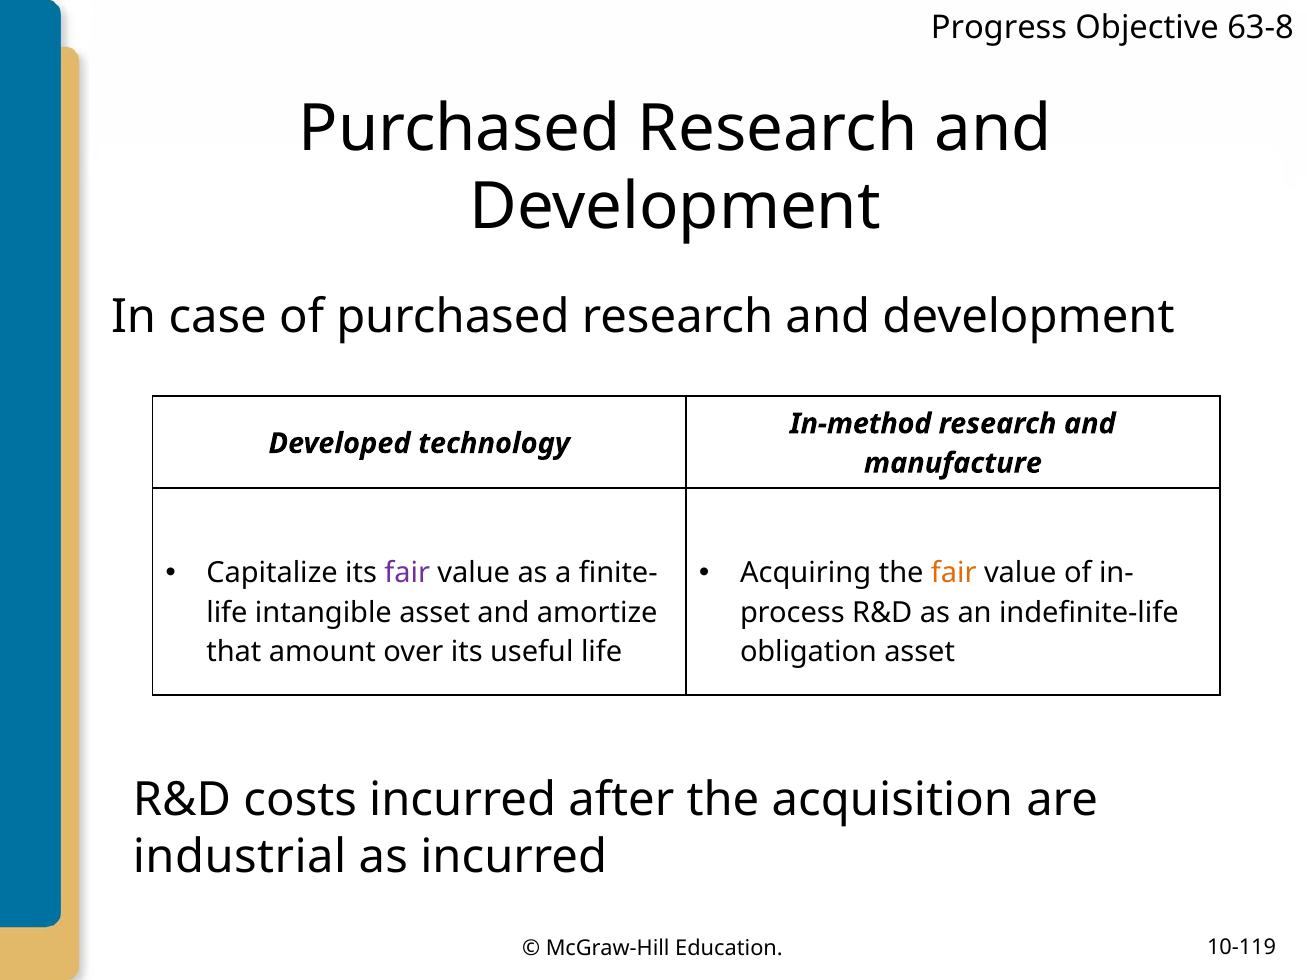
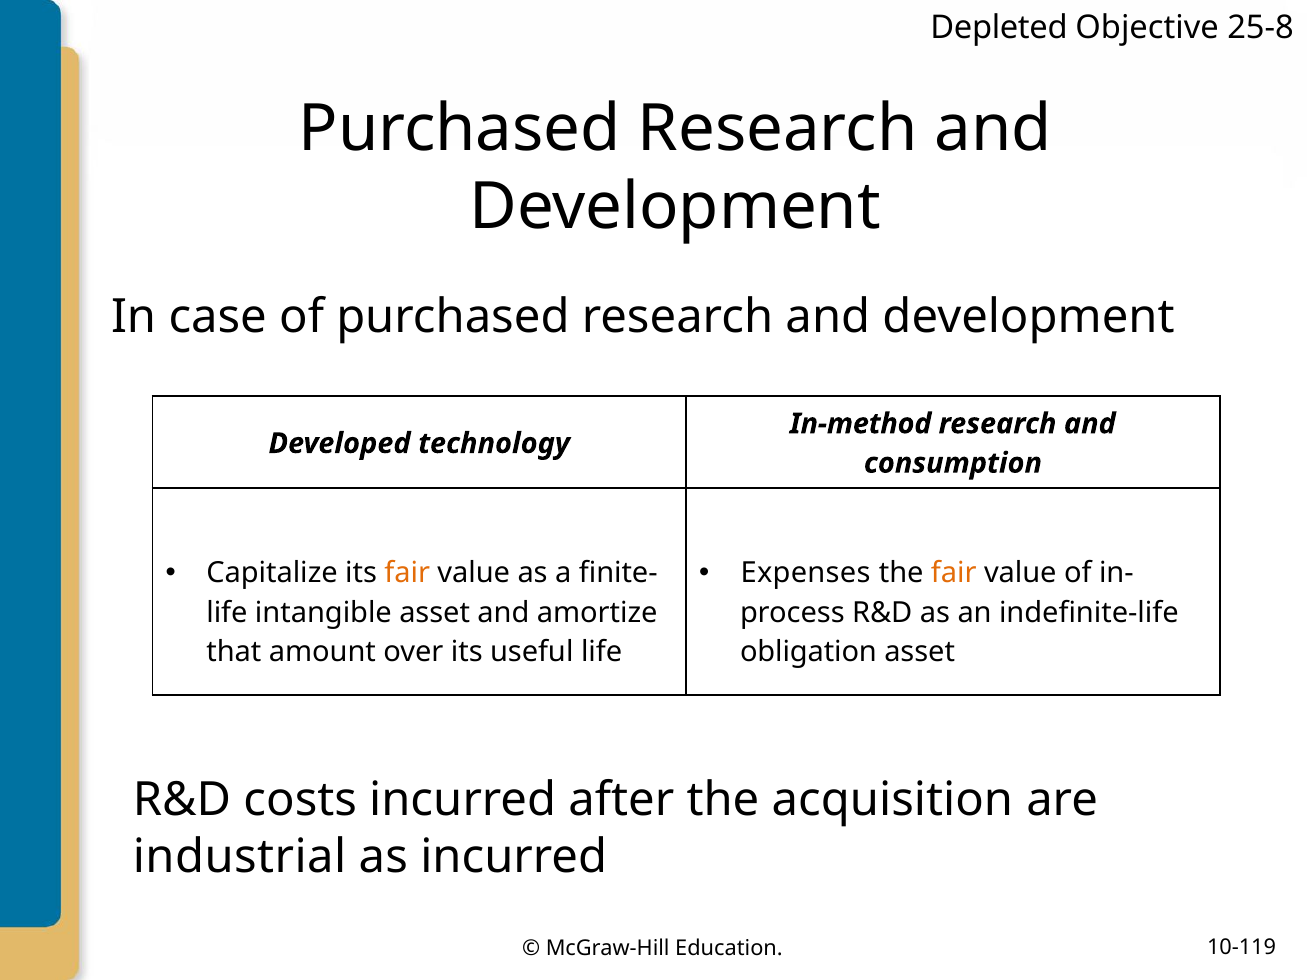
Progress: Progress -> Depleted (999, 28)
63-8: 63-8 -> 25-8 (1261, 28)
manufacture: manufacture -> consumption (953, 463)
fair colour: purple -> orange (407, 574)
Acquiring: Acquiring -> Expenses (806, 574)
